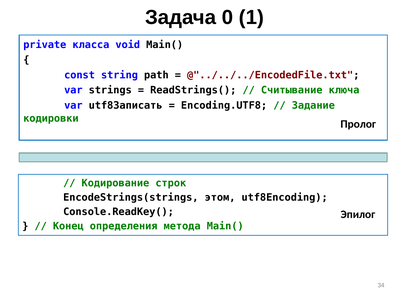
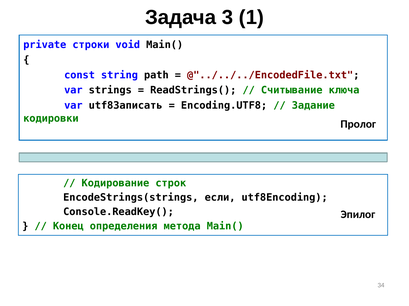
0: 0 -> 3 (228, 17)
класса: класса -> строки (91, 45)
этом: этом -> если (220, 198)
